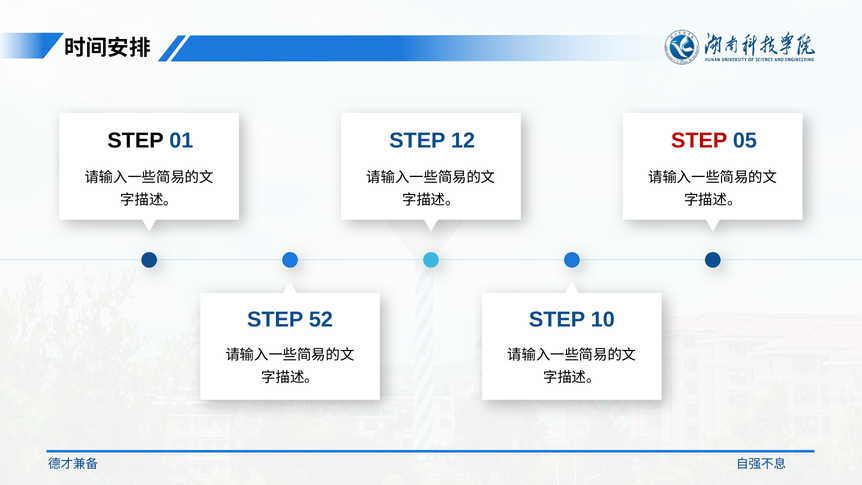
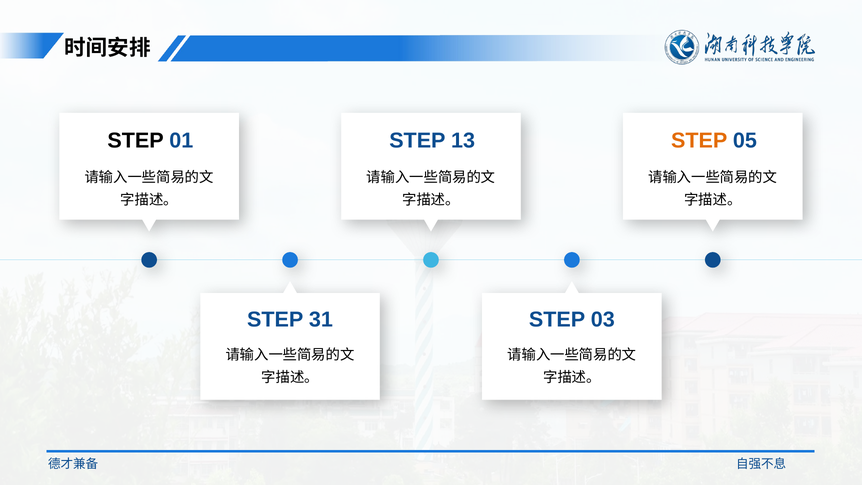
12: 12 -> 13 (463, 141)
STEP colour: red -> orange (699, 141)
52: 52 -> 31 (321, 320)
10: 10 -> 03 (603, 320)
